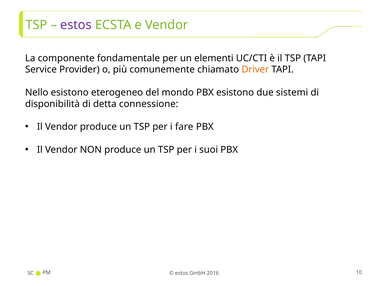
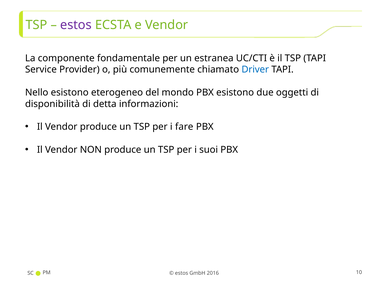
elementi: elementi -> estranea (214, 58)
Driver colour: orange -> blue (255, 70)
sistemi: sistemi -> oggetti (292, 92)
connessione: connessione -> informazioni (149, 104)
